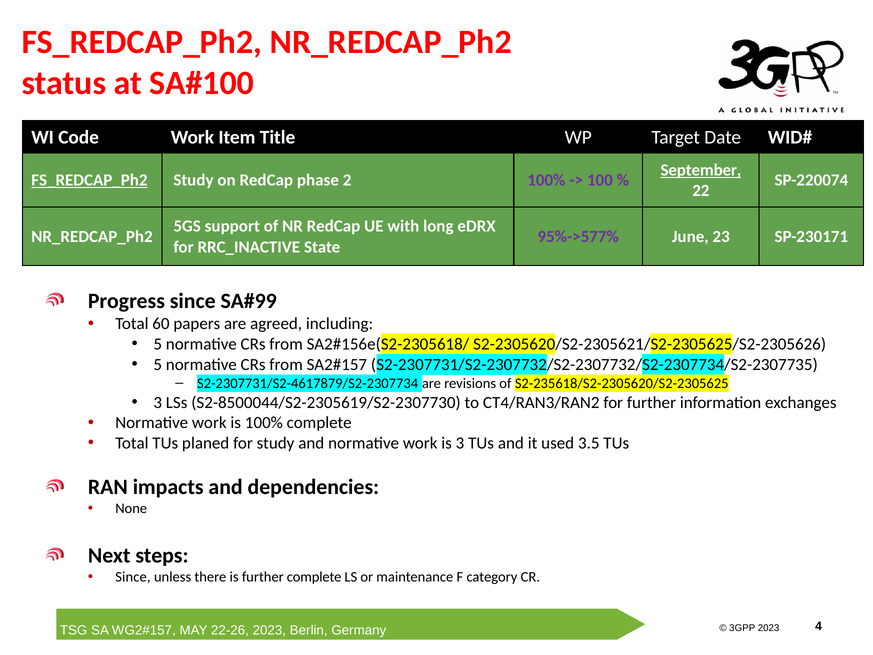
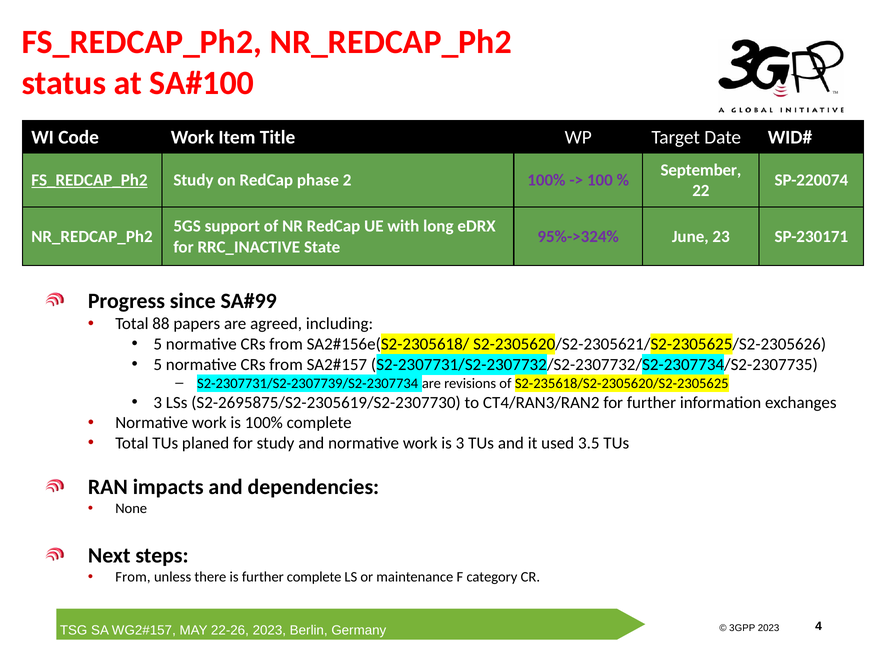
September underline: present -> none (701, 170)
95%->577%: 95%->577% -> 95%->324% (578, 237)
60: 60 -> 88 (161, 324)
S2-2307731/S2-4617879/S2-2307734: S2-2307731/S2-4617879/S2-2307734 -> S2-2307731/S2-2307739/S2-2307734 (308, 383)
S2-8500044/S2-2305619/S2-2307730: S2-8500044/S2-2305619/S2-2307730 -> S2-2695875/S2-2305619/S2-2307730 (326, 402)
Since: Since -> From (133, 577)
